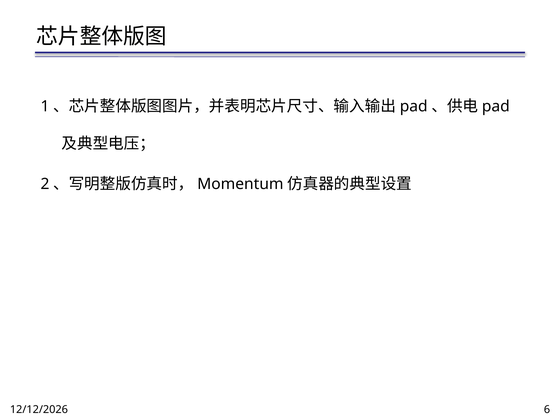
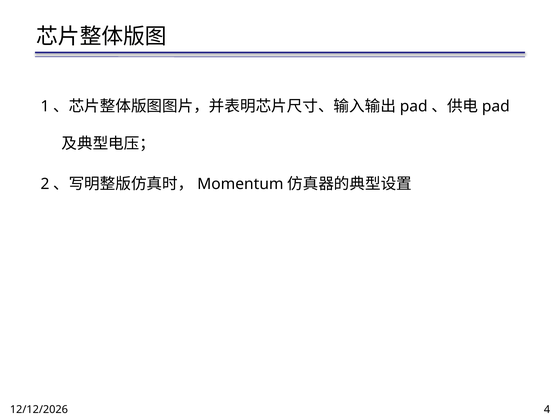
6: 6 -> 4 (547, 410)
